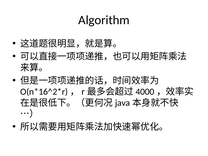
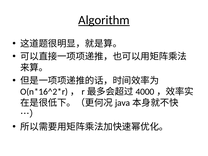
Algorithm underline: none -> present (104, 20)
